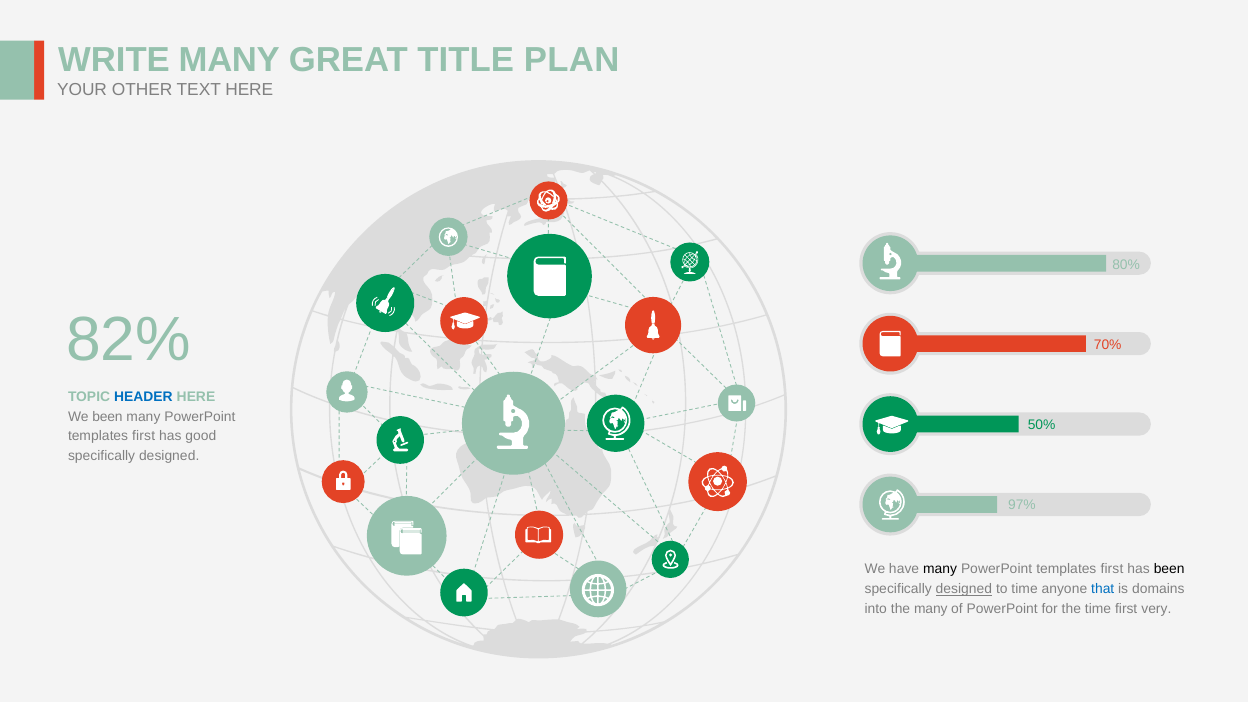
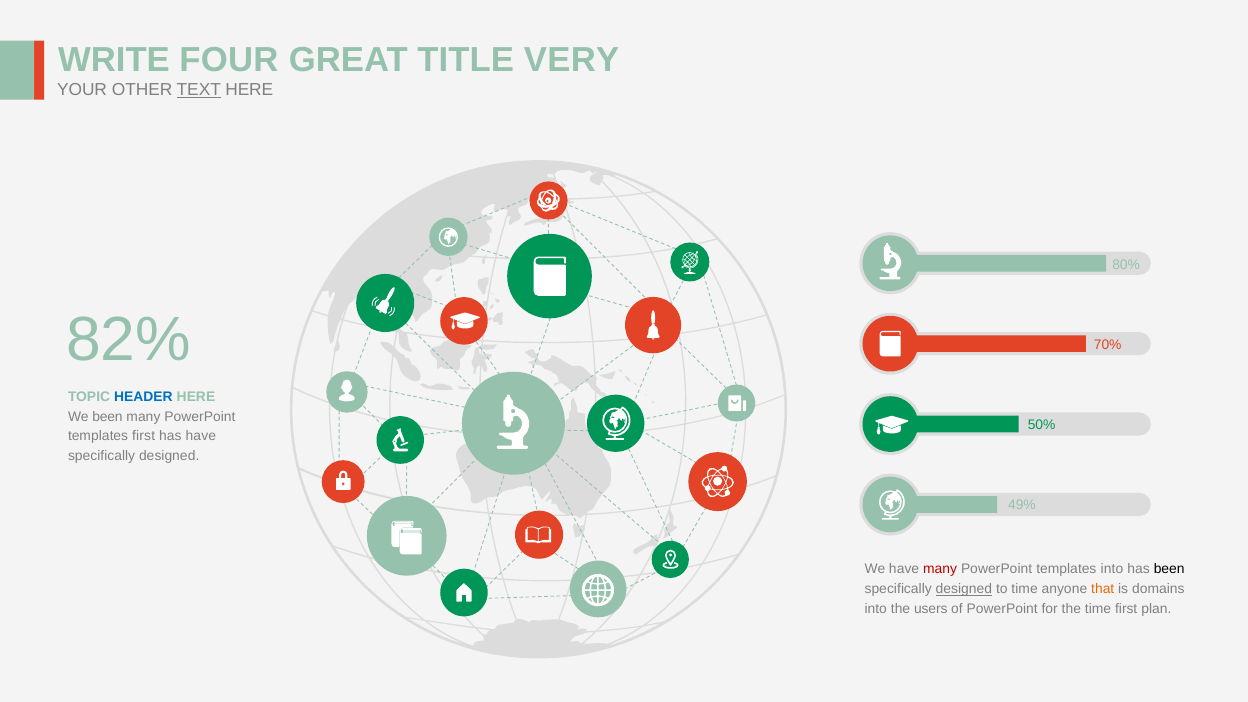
WRITE MANY: MANY -> FOUR (229, 60)
PLAN: PLAN -> VERY (572, 60)
TEXT underline: none -> present (199, 90)
has good: good -> have (201, 436)
97%: 97% -> 49% (1022, 505)
many colour: black -> red (940, 569)
first: first -> into (1112, 569)
that colour: blue -> orange (1103, 589)
the many: many -> users (931, 609)
very: very -> plan (1156, 609)
